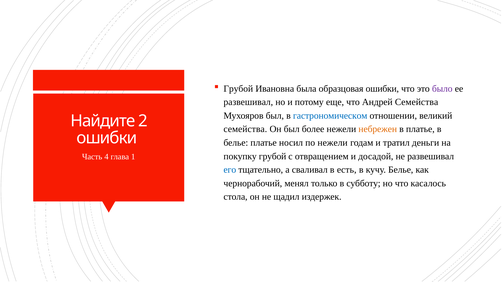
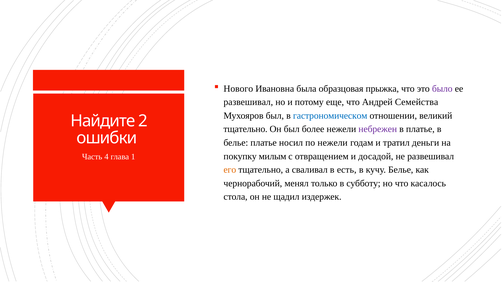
Грубой: Грубой -> Нового (238, 89)
образцовая ошибки: ошибки -> прыжка (382, 89)
семейства: семейства -> тщательно (245, 129)
небрежен colour: orange -> purple (378, 129)
покупку грубой: грубой -> милым (273, 156)
его colour: blue -> orange (230, 170)
